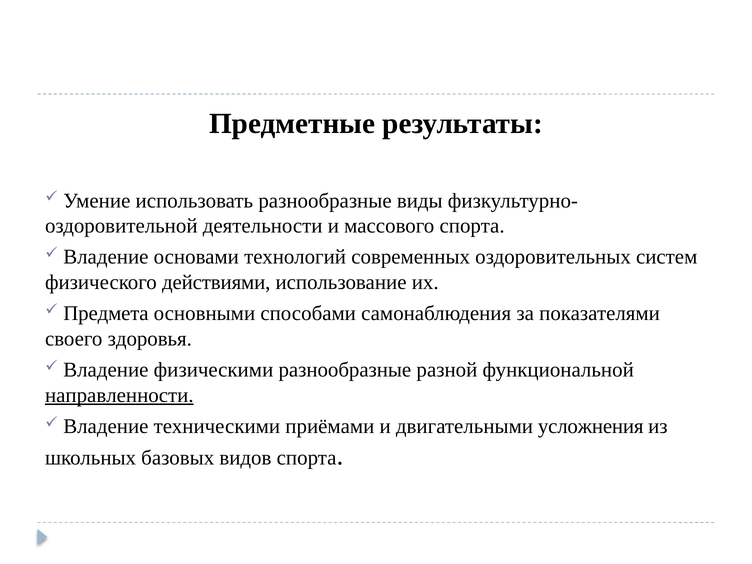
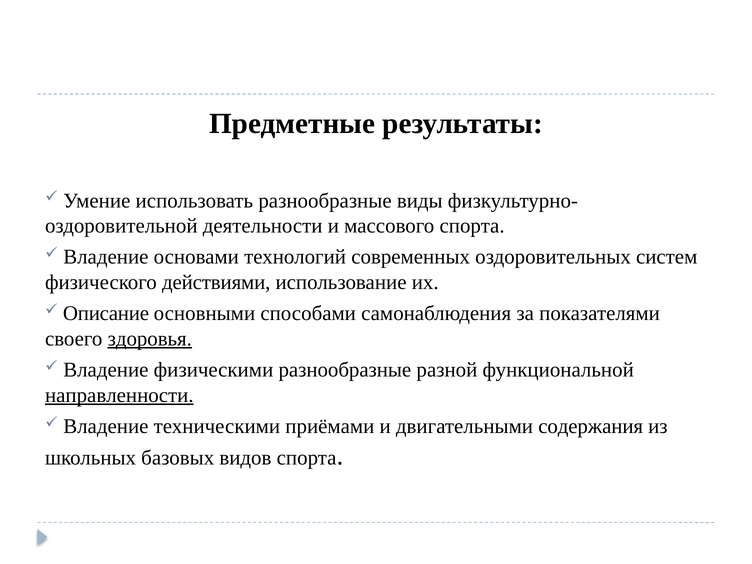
Предмета: Предмета -> Описание (106, 314)
здоровья underline: none -> present (150, 339)
усложнения: усложнения -> содержания (591, 427)
